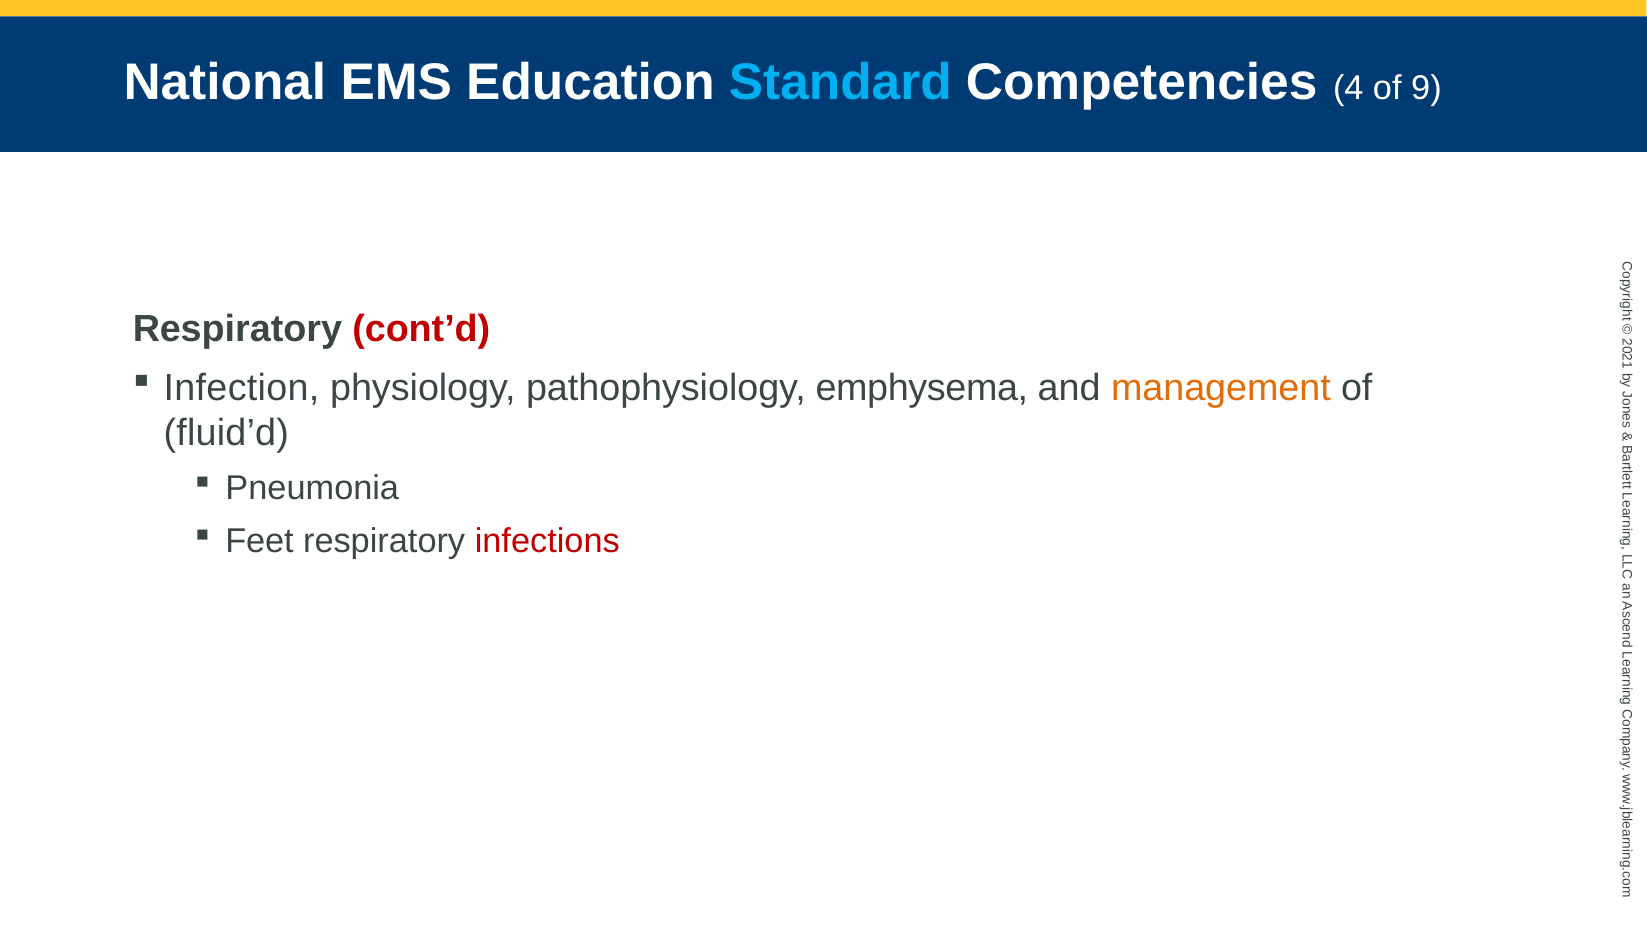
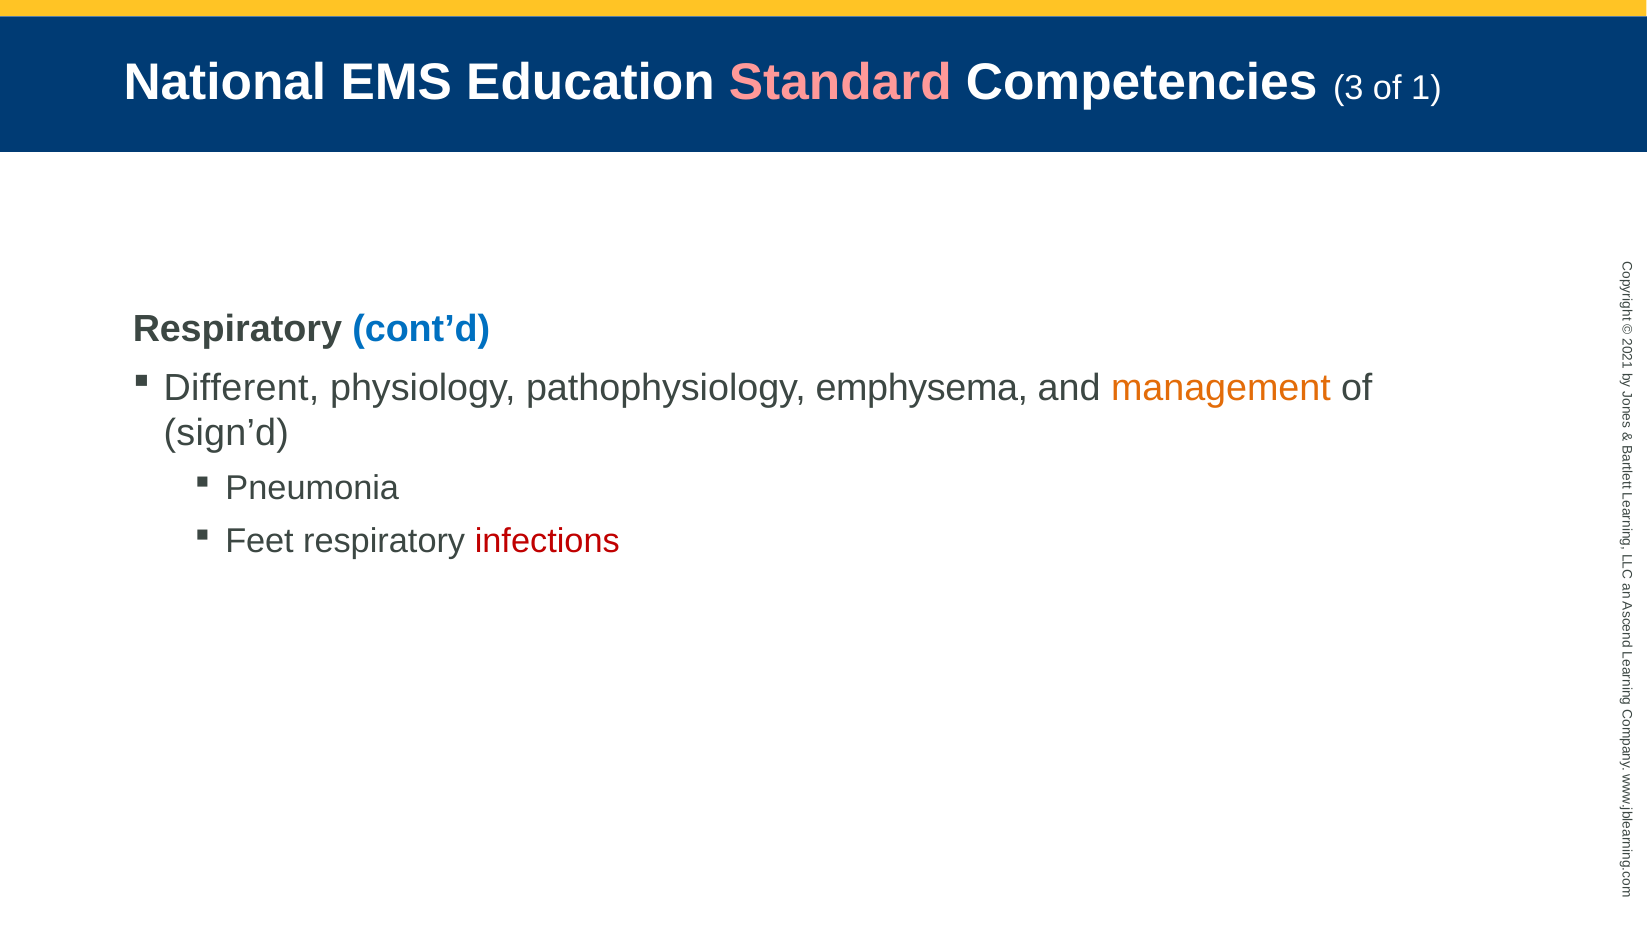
Standard colour: light blue -> pink (840, 83)
4: 4 -> 3 (1348, 88)
of 9: 9 -> 1 (1426, 88)
cont’d colour: red -> blue (421, 329)
Infection: Infection -> Different (242, 388)
fluid’d: fluid’d -> sign’d (226, 433)
